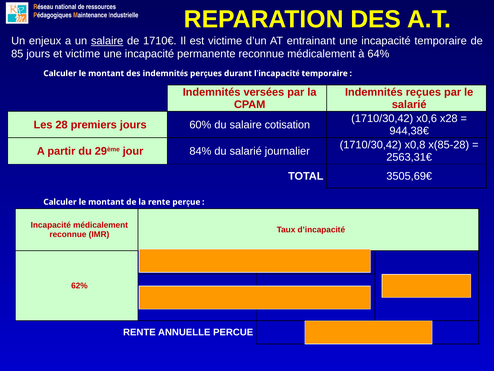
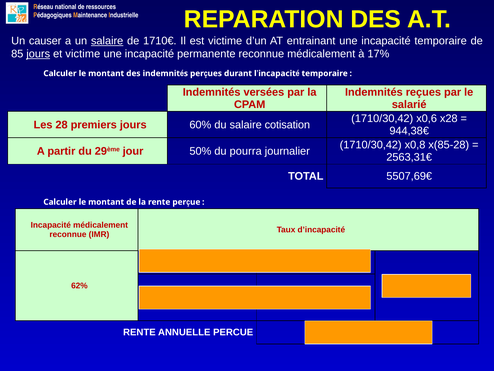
enjeux: enjeux -> causer (45, 41)
jours underline: none -> present (38, 54)
64%: 64% -> 17% (378, 54)
jour 84%: 84% -> 50% (200, 151)
du salarié: salarié -> pourra (246, 151)
3505,69€: 3505,69€ -> 5507,69€ (409, 176)
